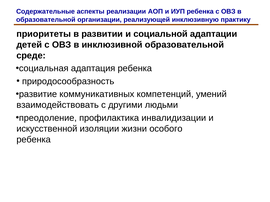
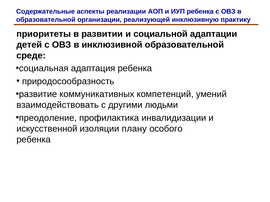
жизни: жизни -> плану (134, 129)
